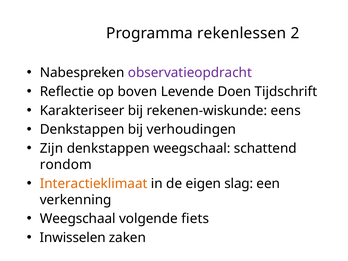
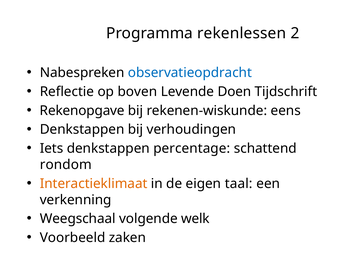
observatieopdracht colour: purple -> blue (190, 73)
Karakteriseer: Karakteriseer -> Rekenopgave (82, 111)
Zijn: Zijn -> Iets (52, 148)
denkstappen weegschaal: weegschaal -> percentage (192, 148)
slag: slag -> taal (239, 184)
fiets: fiets -> welk (195, 219)
Inwisselen: Inwisselen -> Voorbeeld (73, 238)
